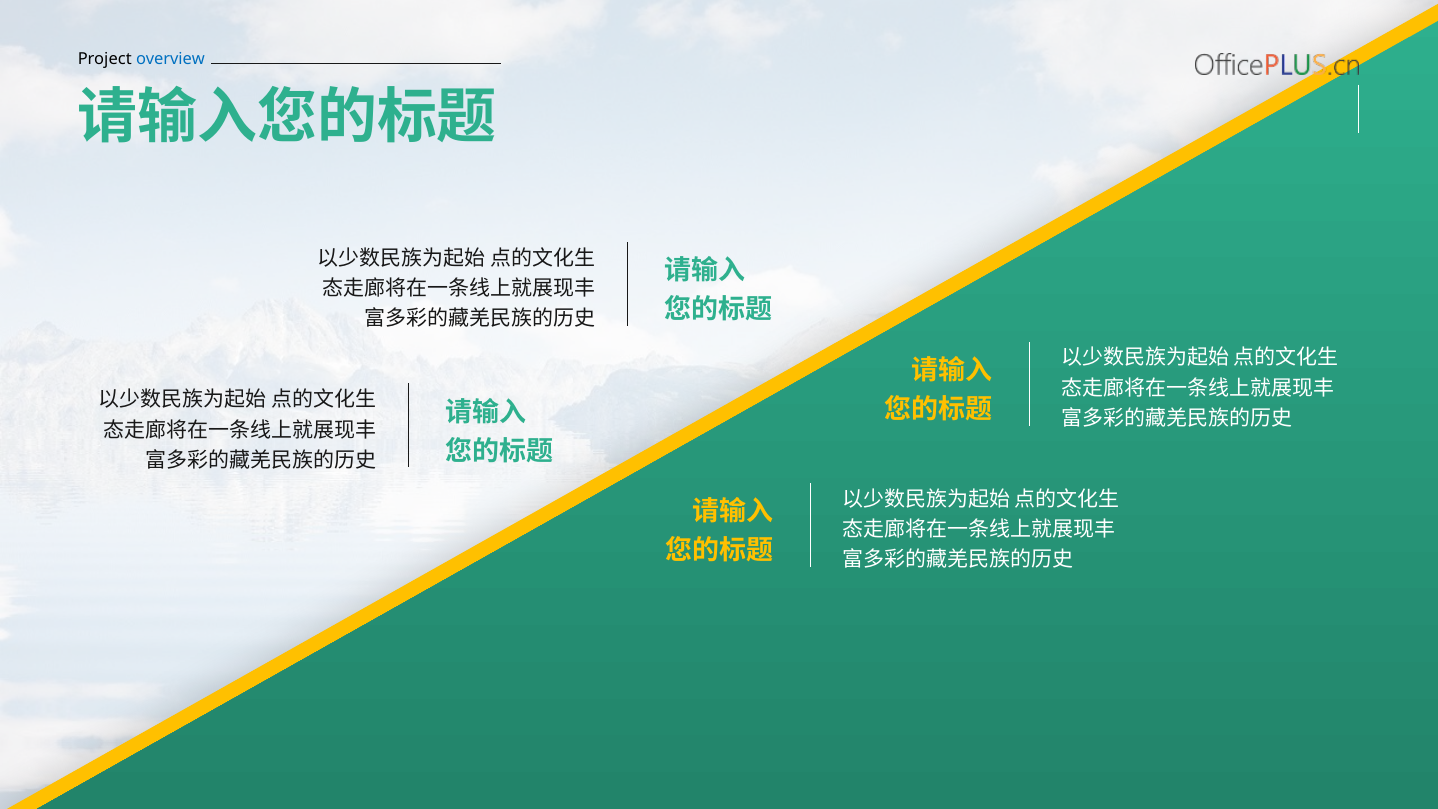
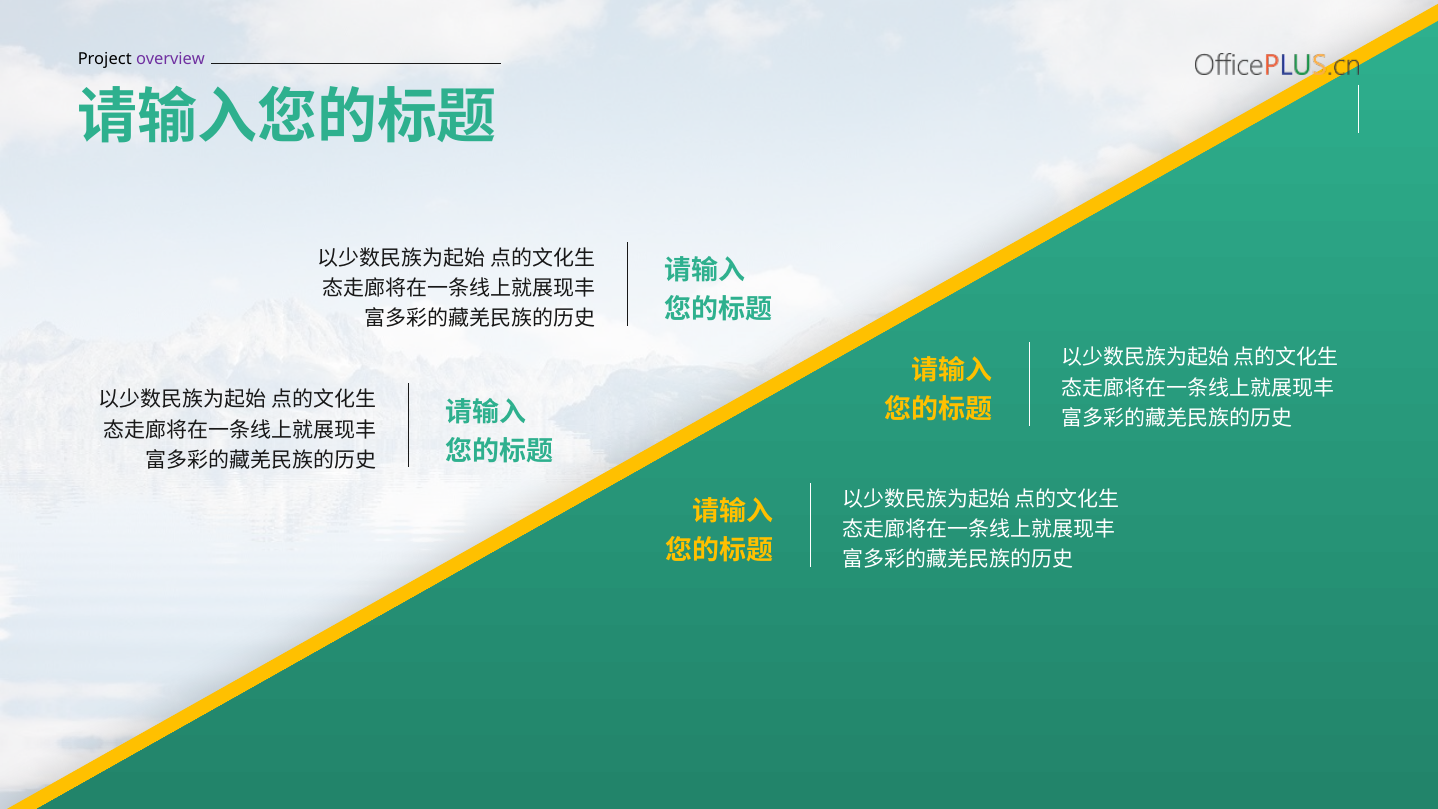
overview colour: blue -> purple (170, 59)
